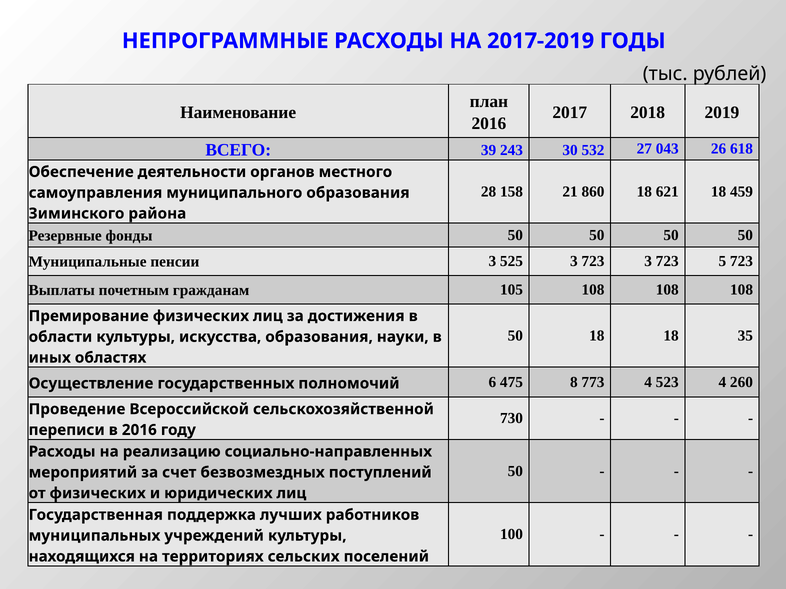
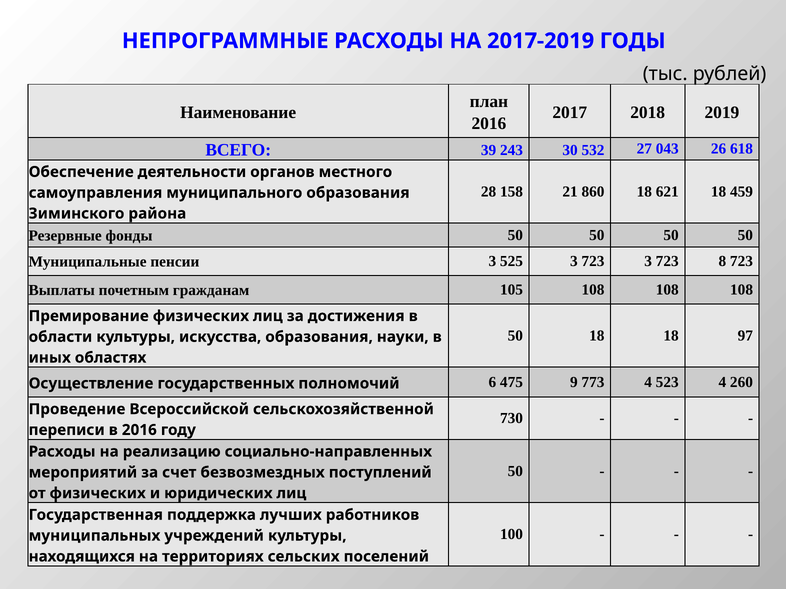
5: 5 -> 8 (722, 262)
35: 35 -> 97 (745, 336)
8: 8 -> 9 (574, 383)
